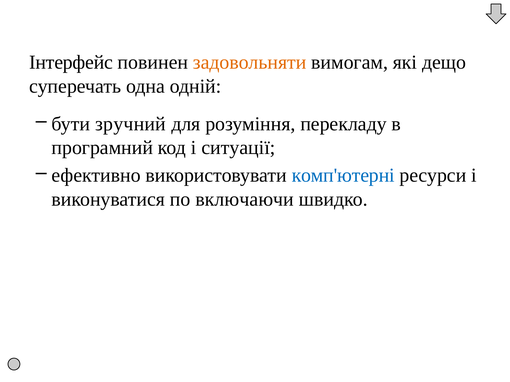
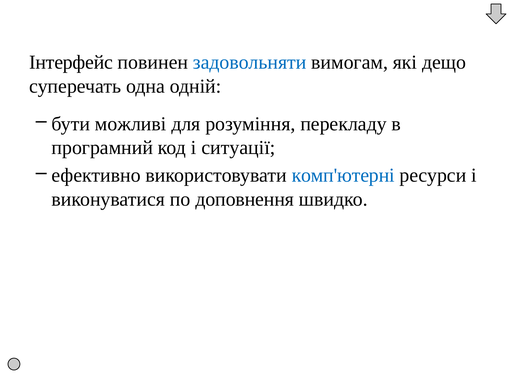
задовольняти colour: orange -> blue (250, 63)
зручний: зручний -> можливі (131, 124)
включаючи: включаючи -> доповнення (245, 199)
